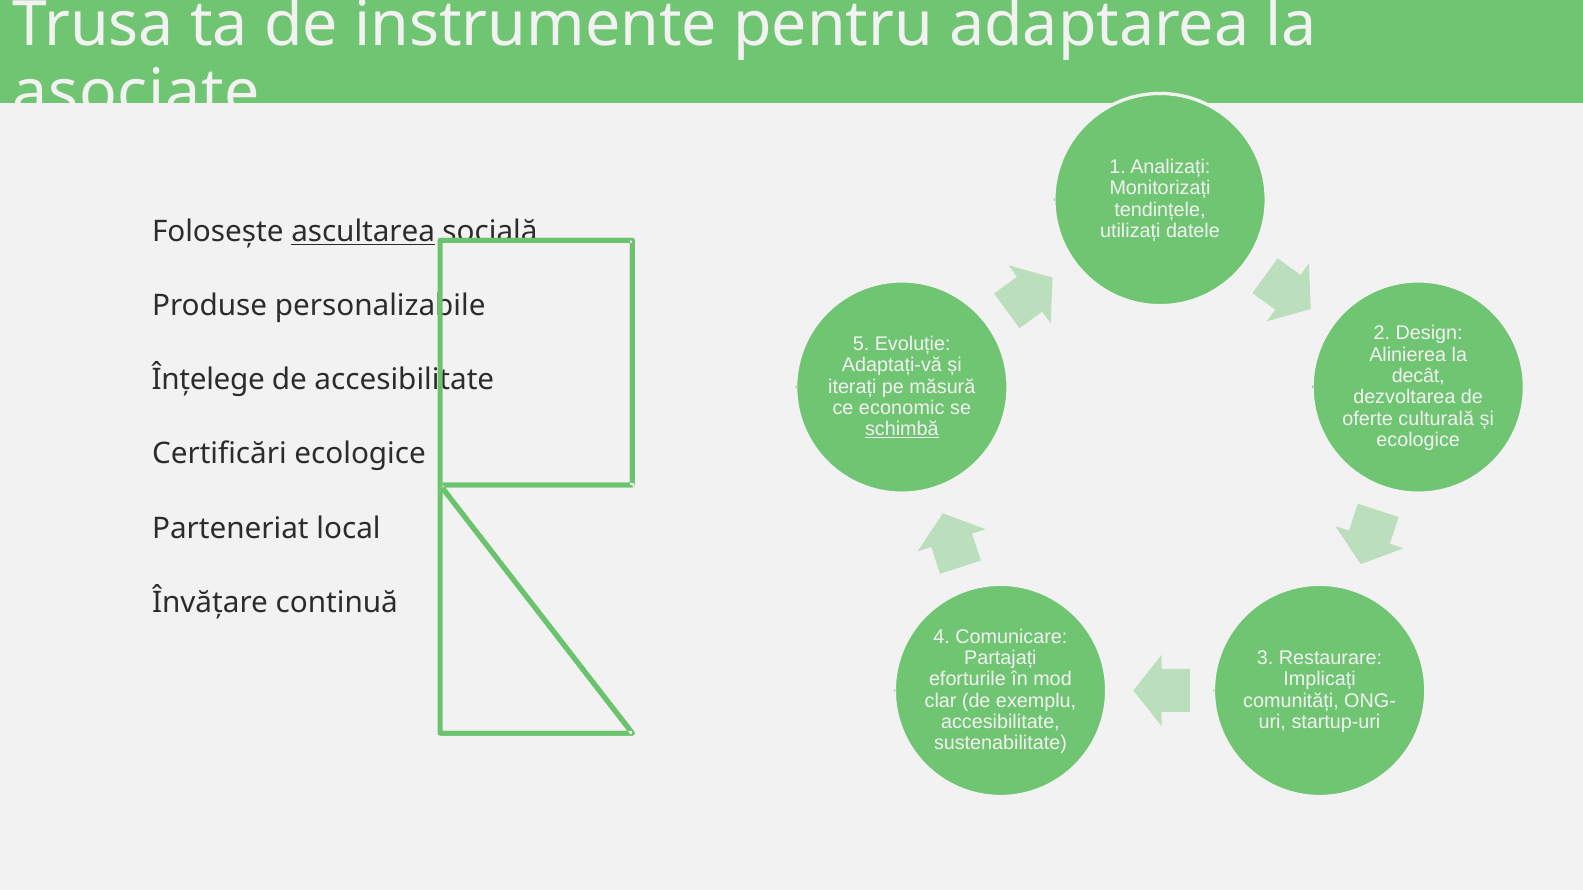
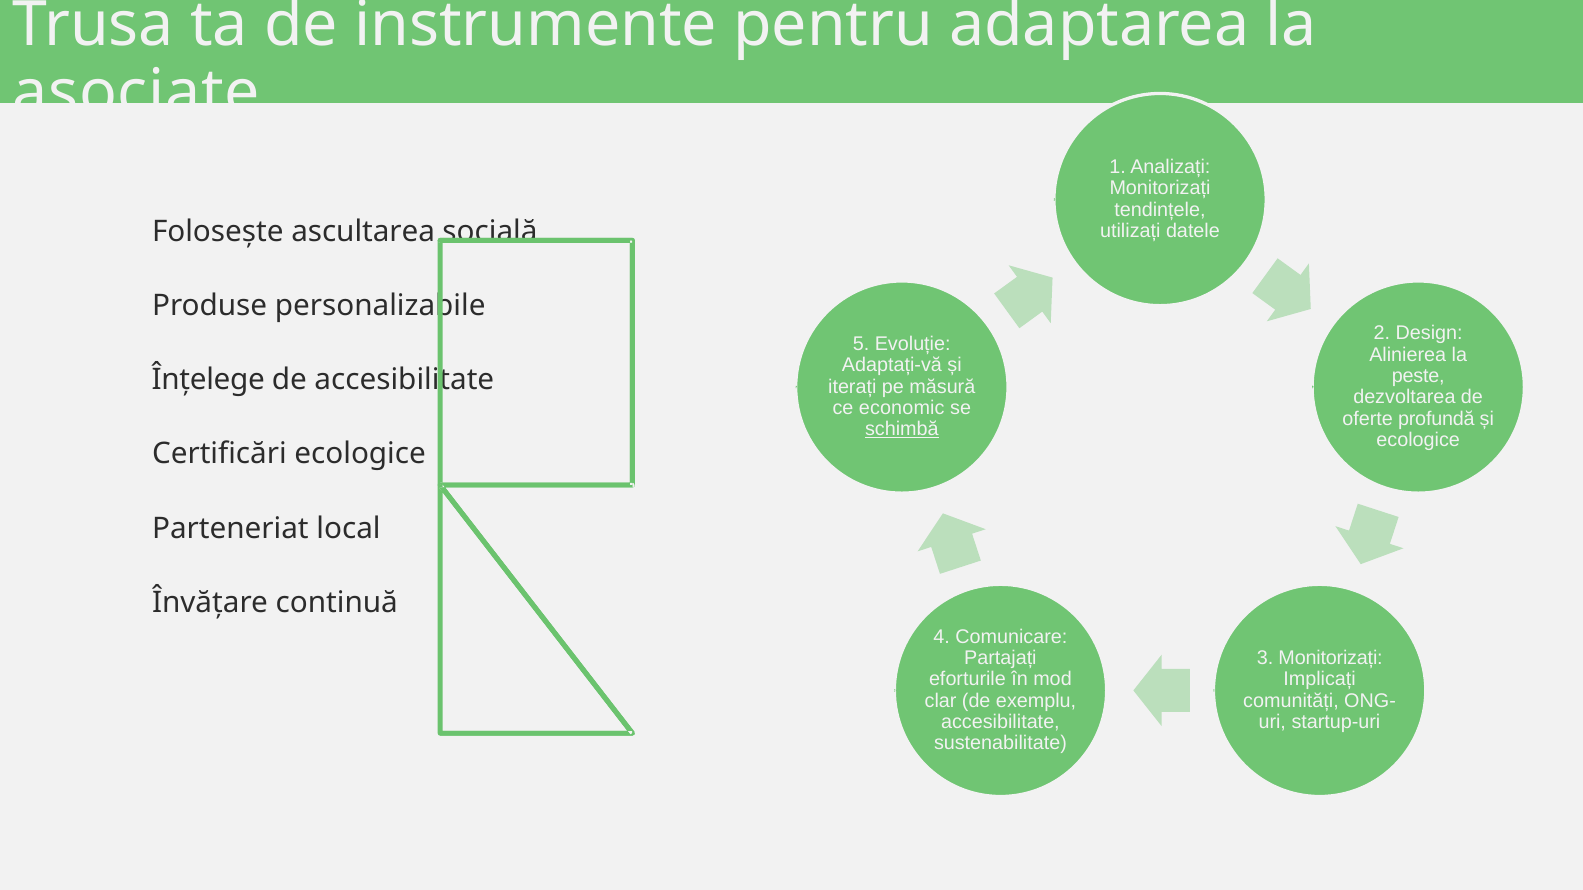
ascultarea underline: present -> none (363, 232)
decât: decât -> peste (1418, 376)
culturală: culturală -> profundă (1436, 419)
3 Restaurare: Restaurare -> Monitorizați (1331, 658)
